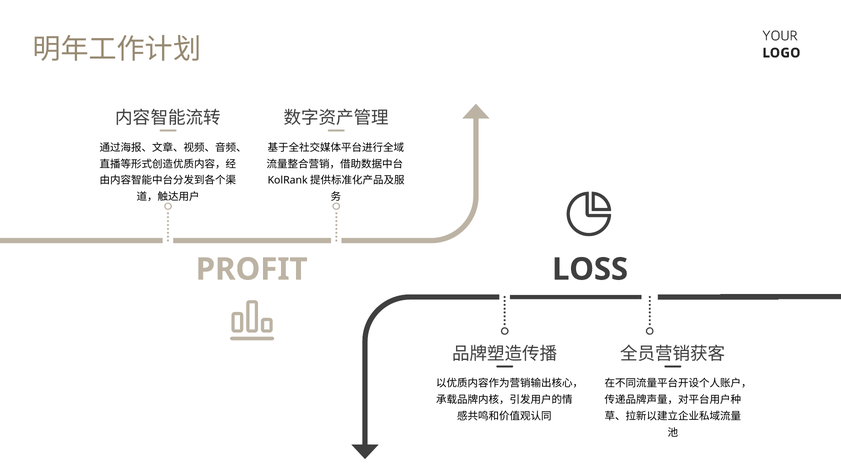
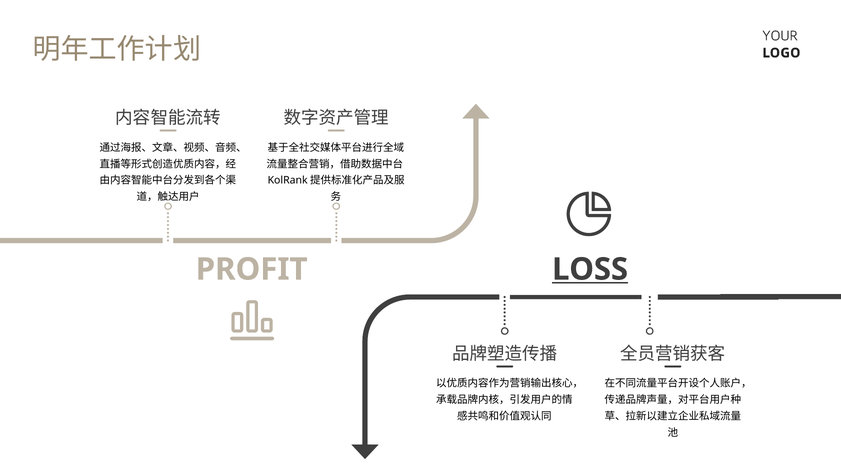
LOSS underline: none -> present (590, 269)
